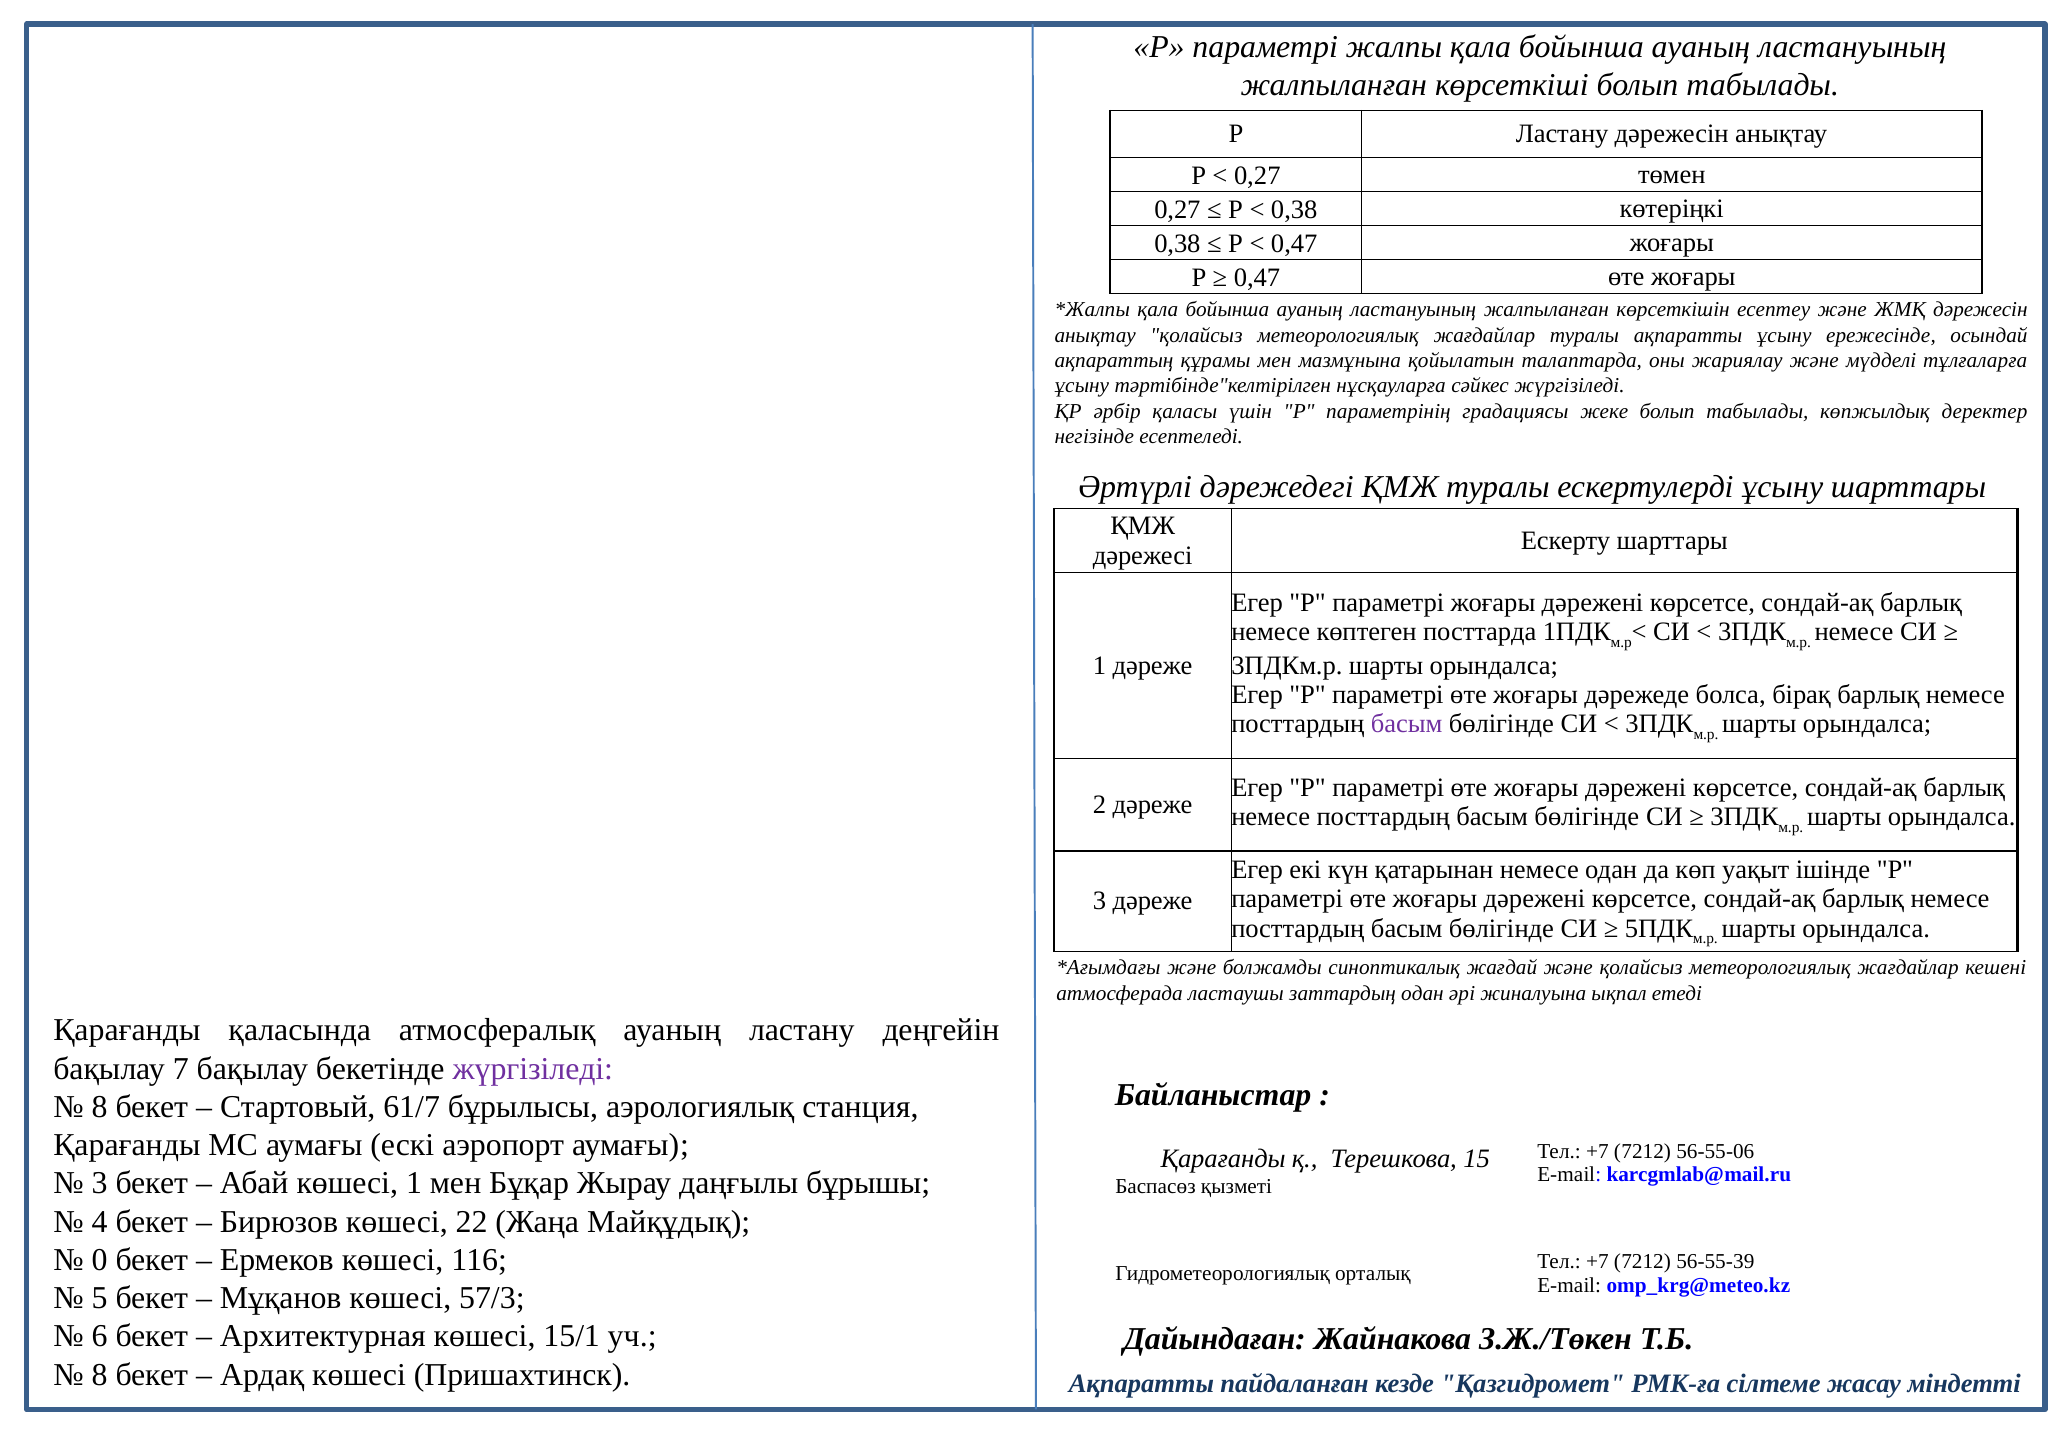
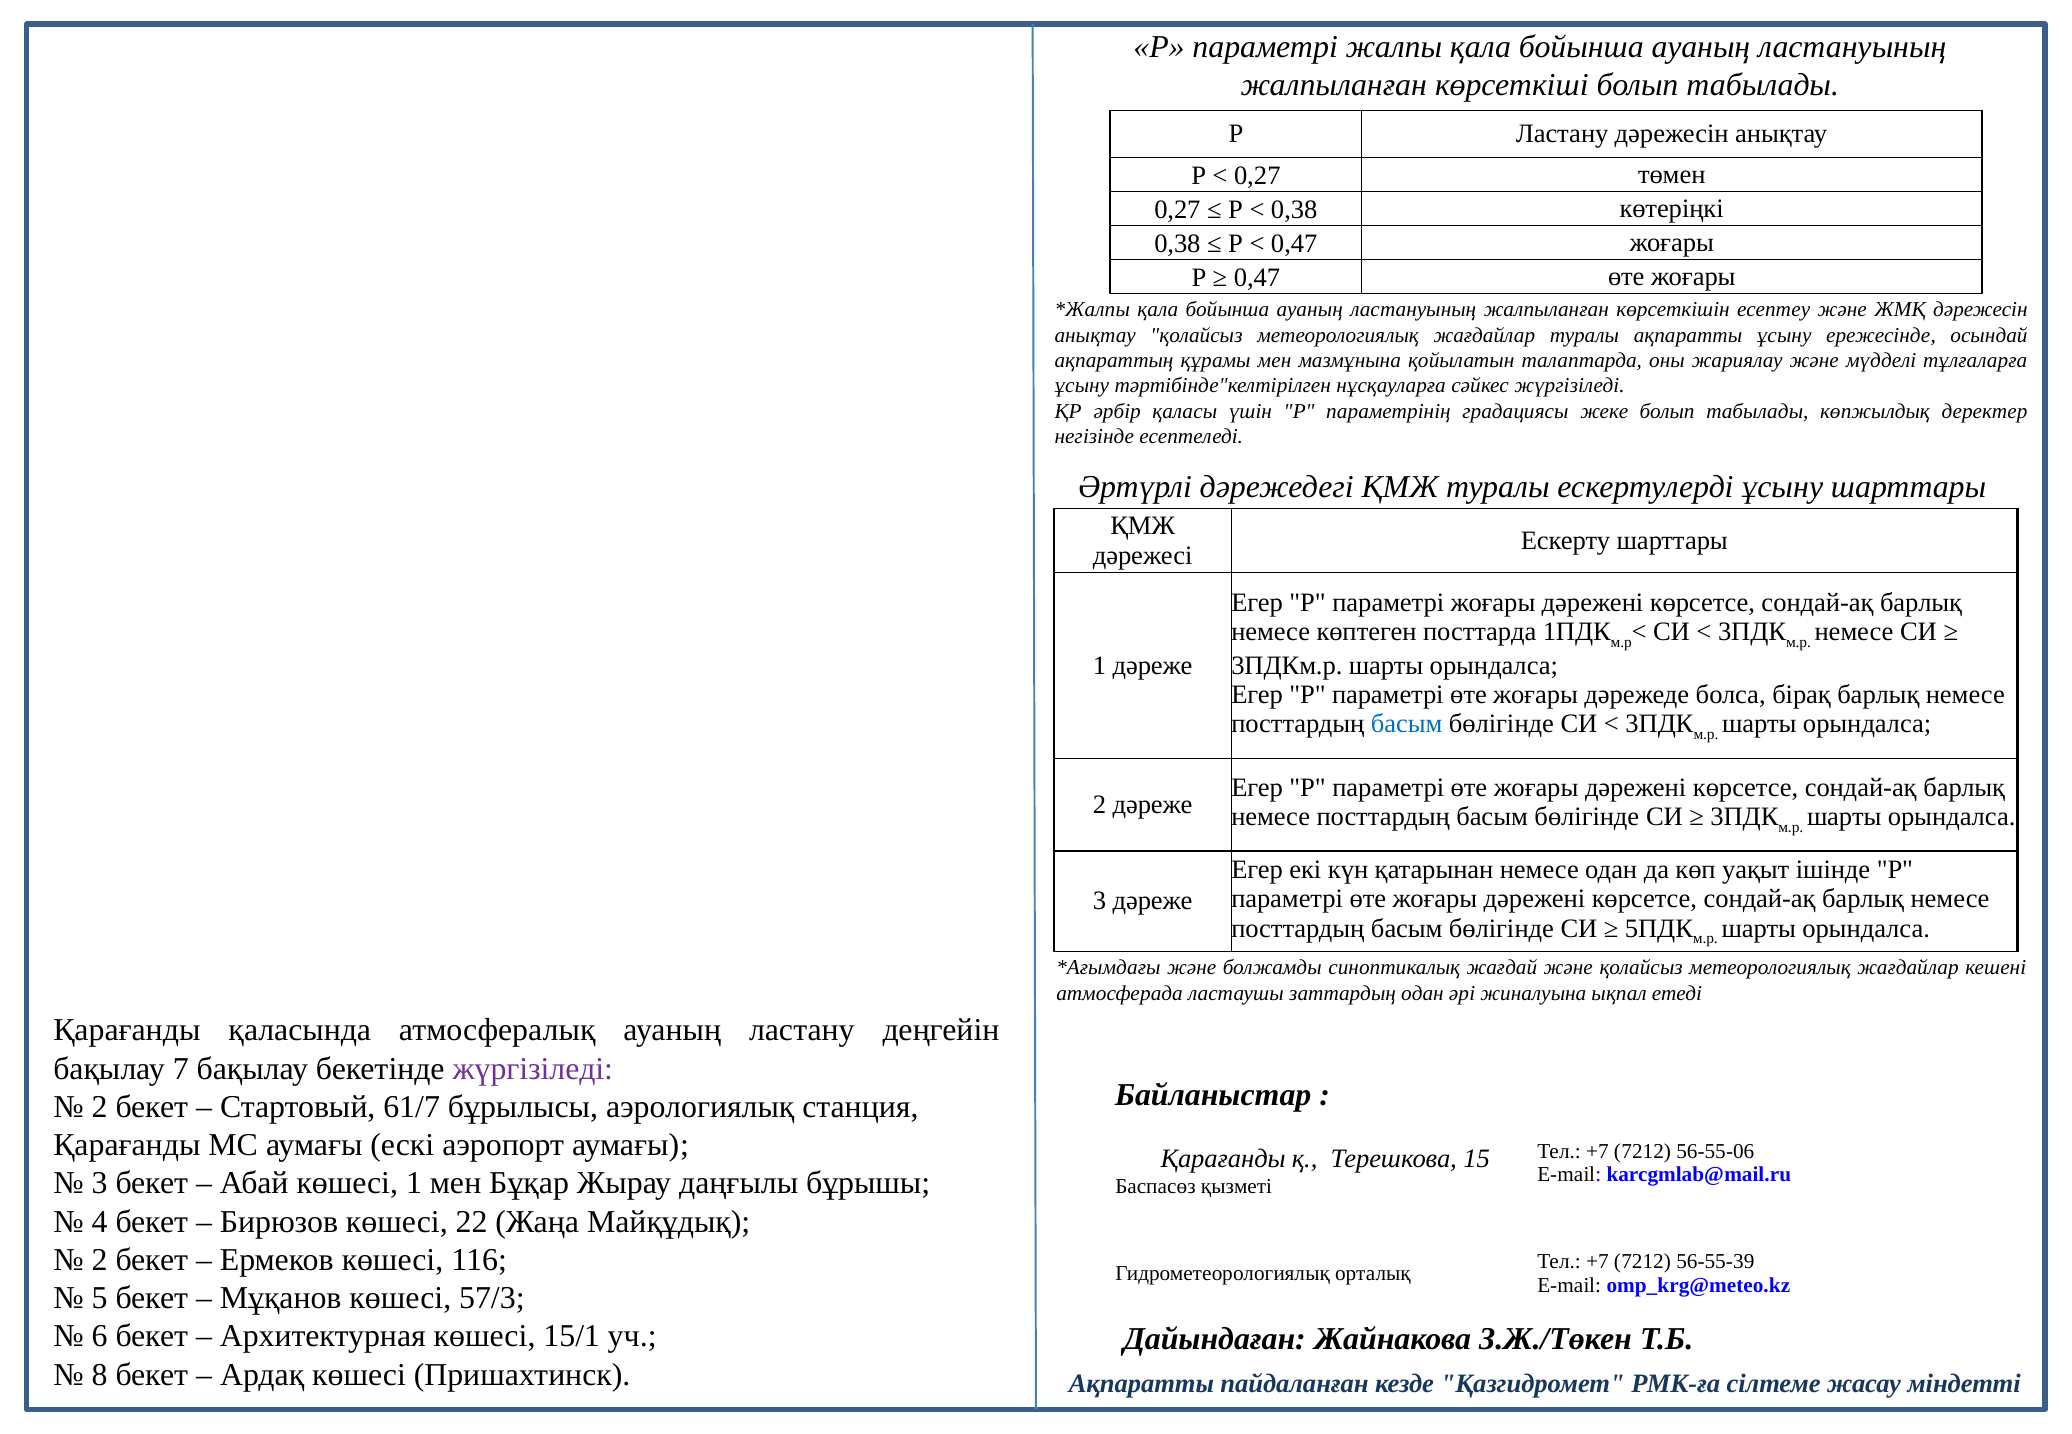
басым colour: purple -> blue (1407, 724)
8: 8 -> 2 (100, 1107)
0: 0 -> 2 (100, 1260)
